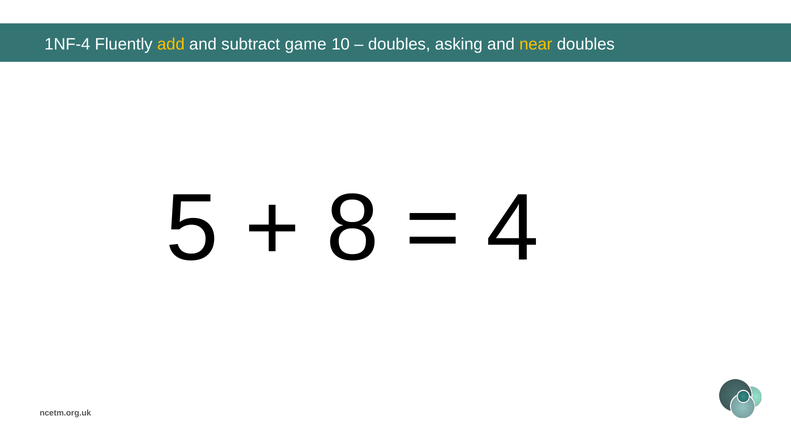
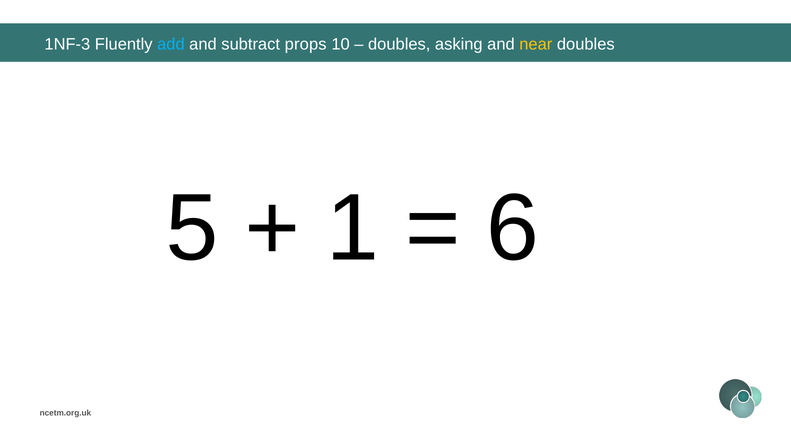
1NF-4: 1NF-4 -> 1NF-3 (67, 44)
add colour: yellow -> light blue (171, 44)
game: game -> props (306, 44)
8: 8 -> 1 (352, 228)
4: 4 -> 6 (512, 228)
